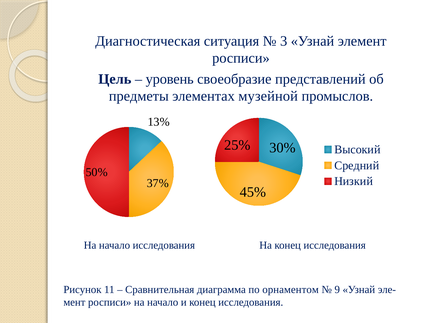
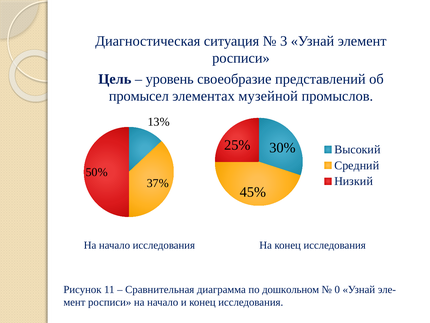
предметы: предметы -> промысел (139, 96)
орнаментом: орнаментом -> дошкольном (291, 289)
9: 9 -> 0 (337, 289)
